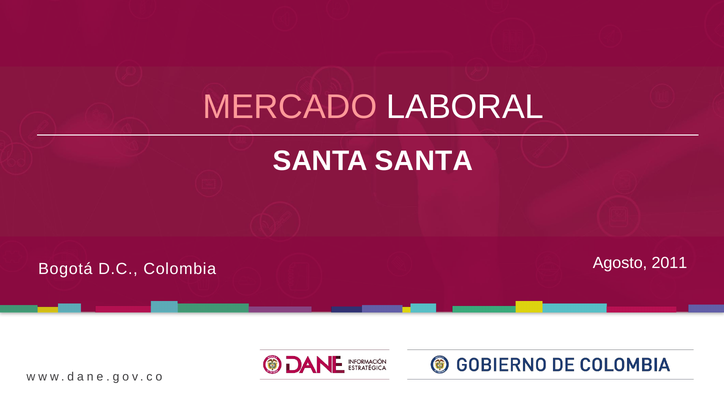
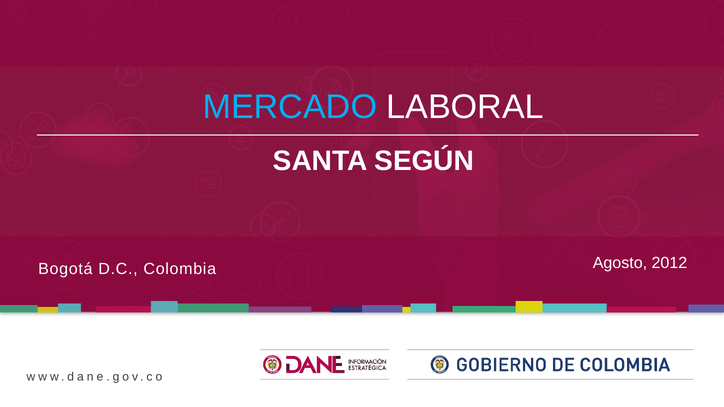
MERCADO colour: pink -> light blue (290, 107)
SANTA SANTA: SANTA -> SEGÚN (424, 161)
2011: 2011 -> 2012 (669, 263)
